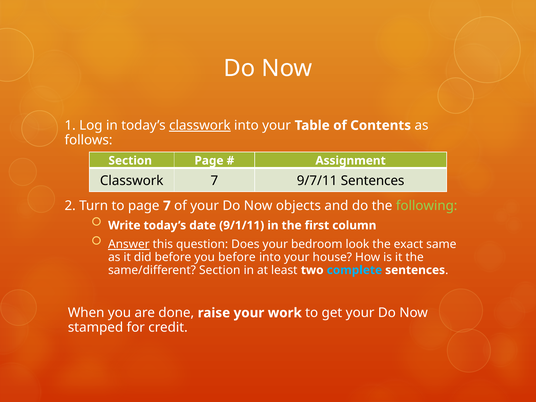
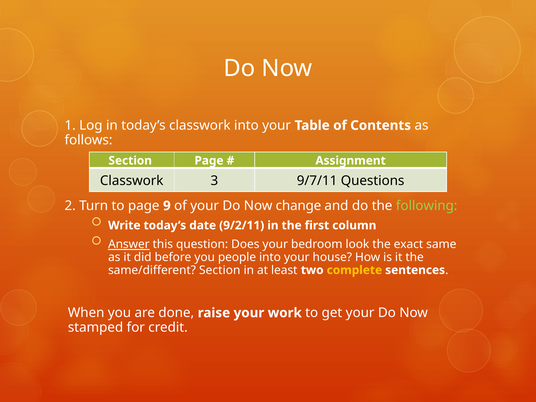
classwork underline: present -> none (200, 125)
Classwork 7: 7 -> 3 (214, 181)
9/7/11 Sentences: Sentences -> Questions (373, 181)
page 7: 7 -> 9 (167, 206)
objects: objects -> change (298, 206)
9/1/11: 9/1/11 -> 9/2/11 (242, 225)
you before: before -> people (237, 257)
complete colour: light blue -> yellow (354, 270)
